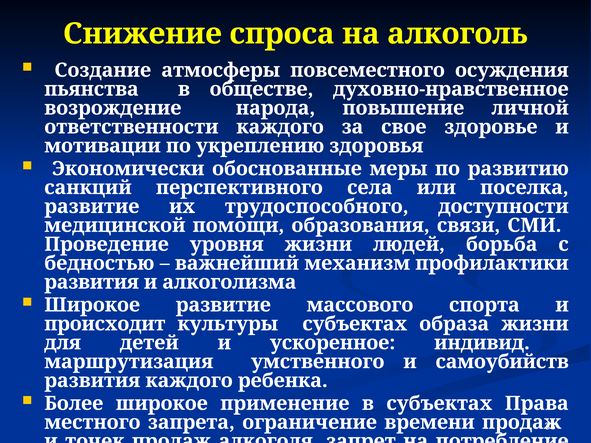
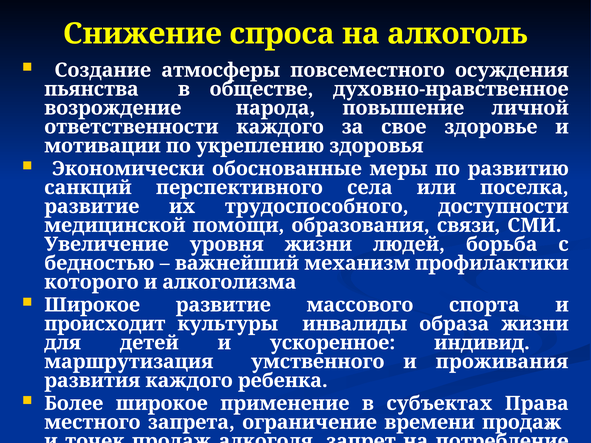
Проведение: Проведение -> Увеличение (107, 244)
развития: развития -> которого (91, 282)
культуры субъектах: субъектах -> инвалиды (355, 324)
самоубийств: самоубийств -> проживания (502, 362)
